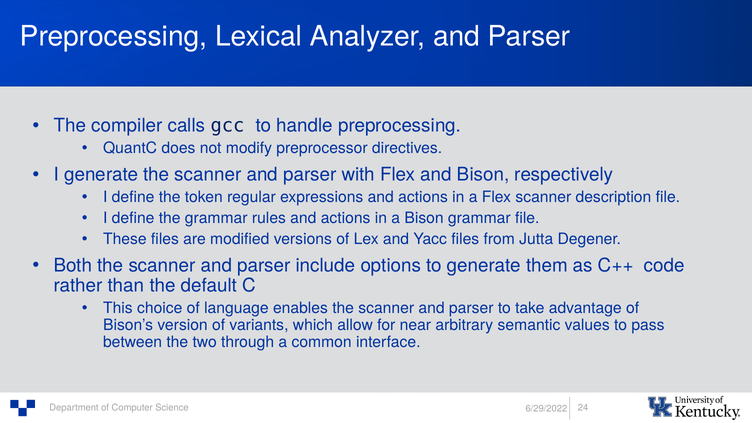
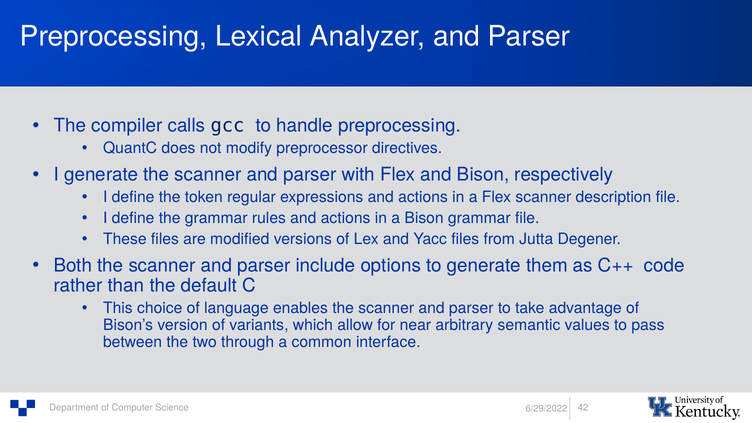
24: 24 -> 42 (583, 408)
